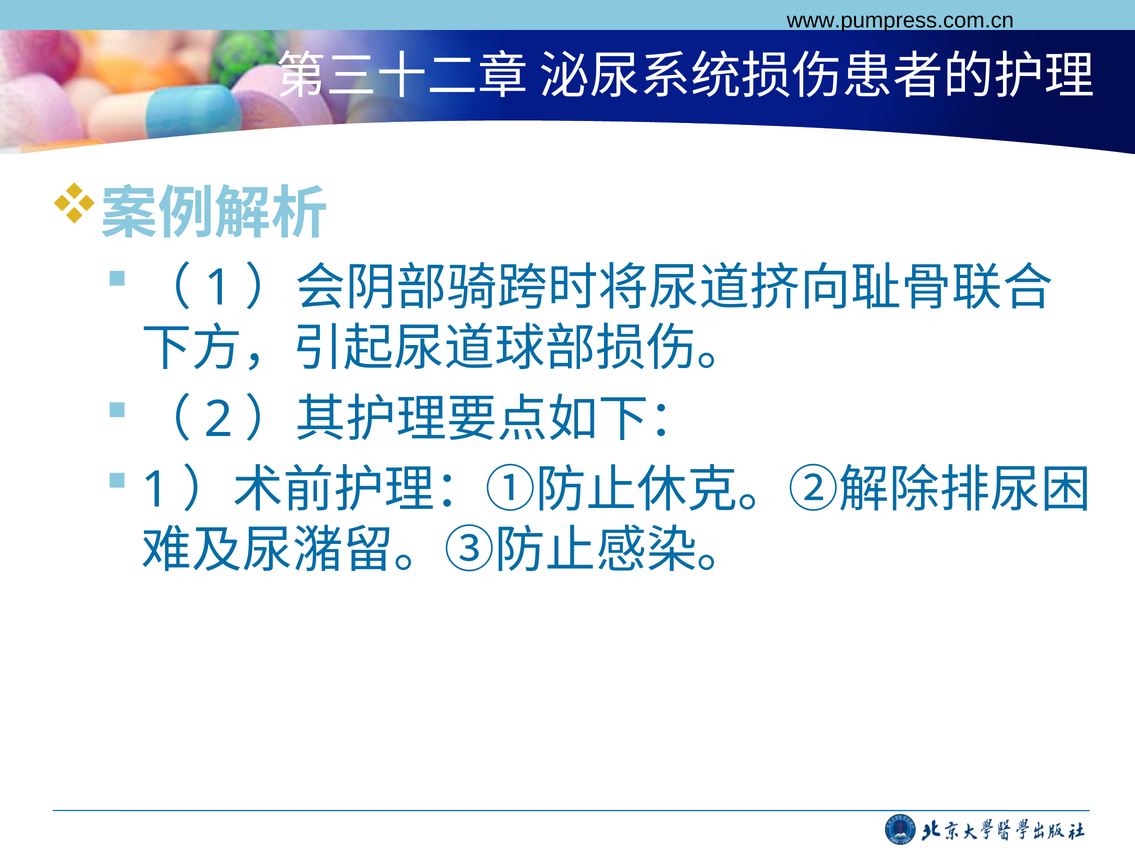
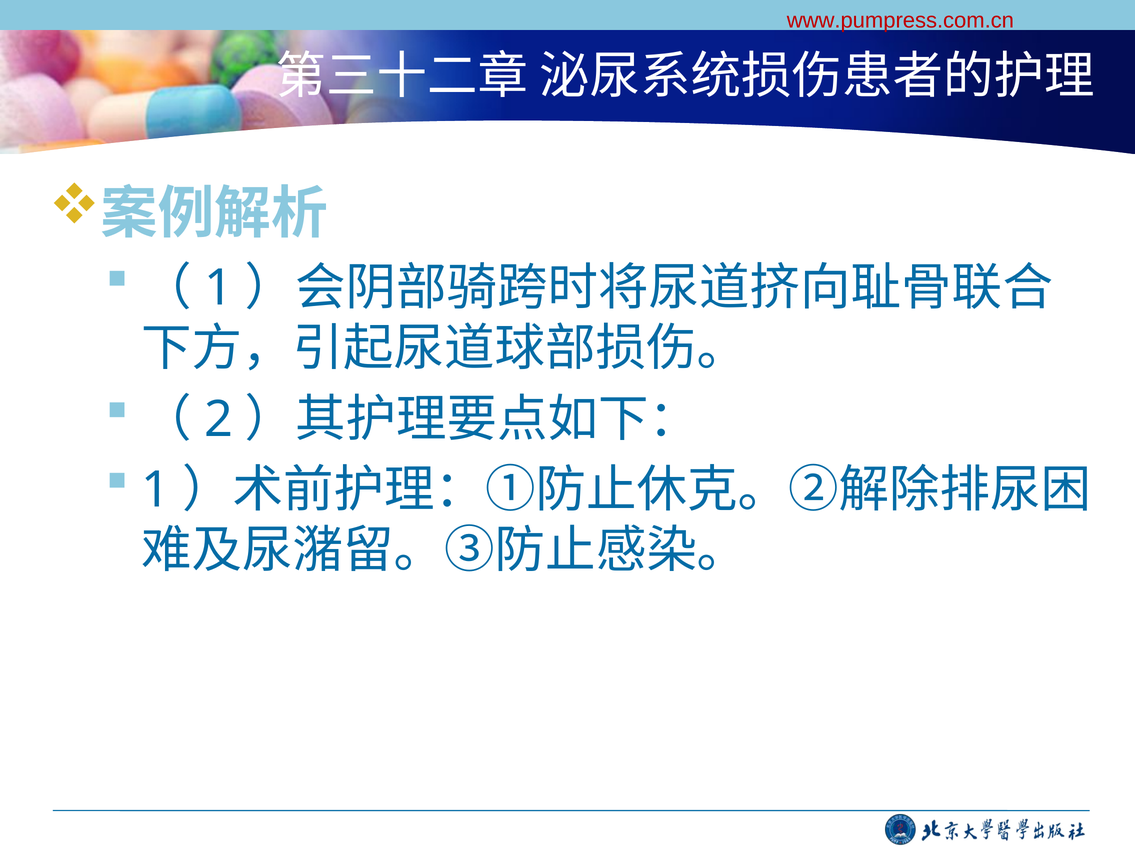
www.pumpress.com.cn colour: black -> red (900, 20)
